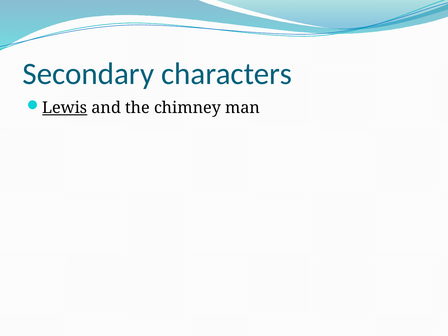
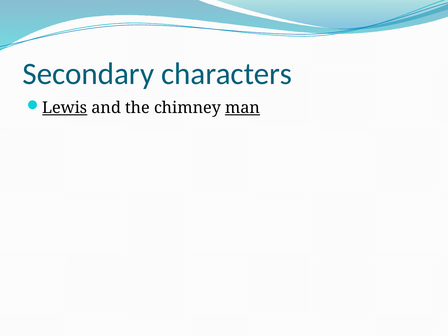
man underline: none -> present (243, 108)
